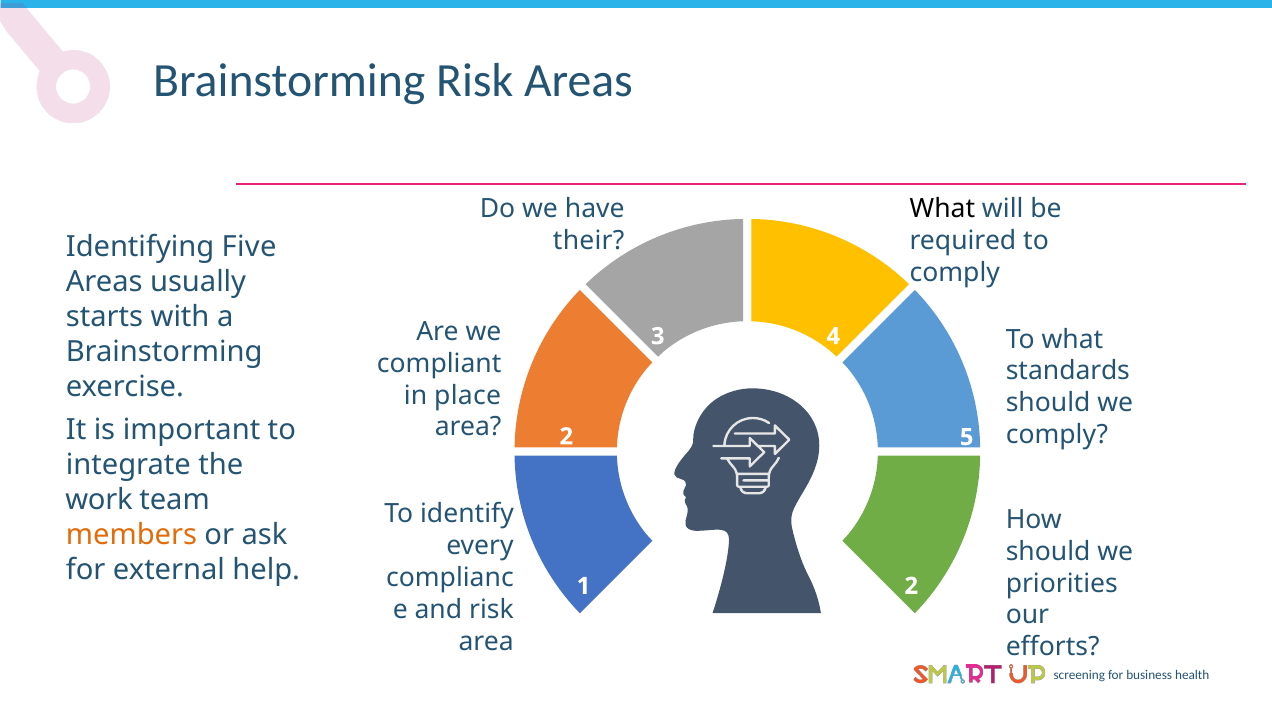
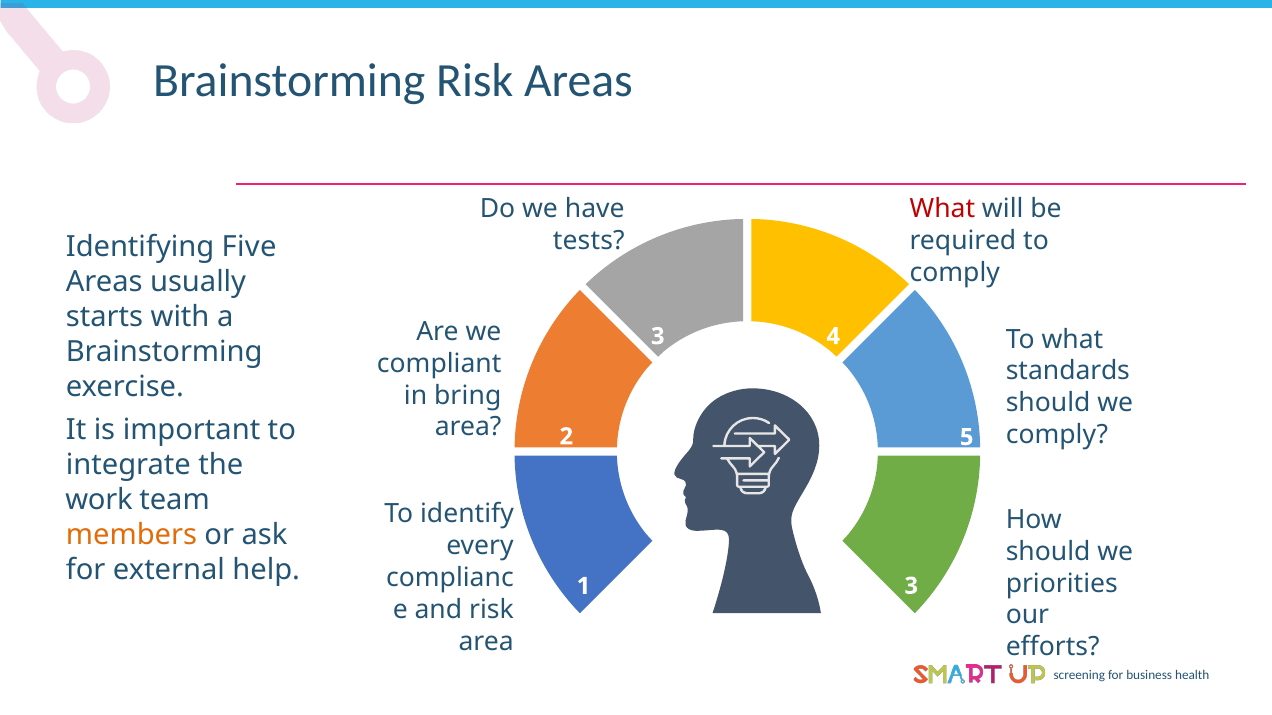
What colour: black -> red (942, 209)
their: their -> tests (589, 241)
place: place -> bring (468, 396)
1 2: 2 -> 3 (911, 586)
